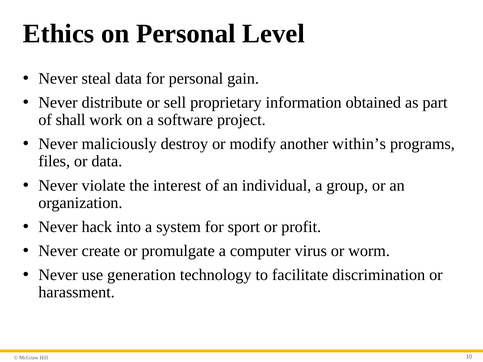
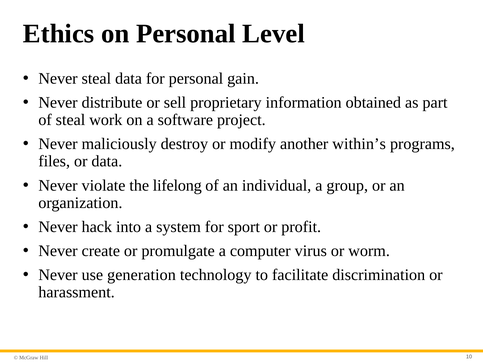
of shall: shall -> steal (71, 120)
interest: interest -> lifelong (177, 185)
